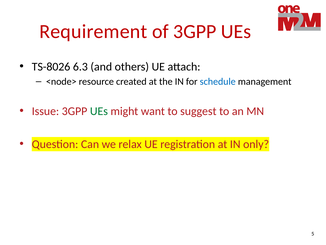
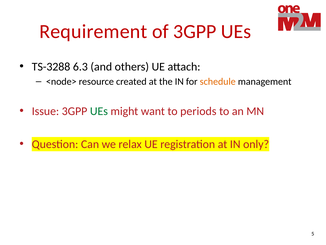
TS-8026: TS-8026 -> TS-3288 (51, 67)
schedule colour: blue -> orange (218, 81)
suggest: suggest -> periods (198, 111)
